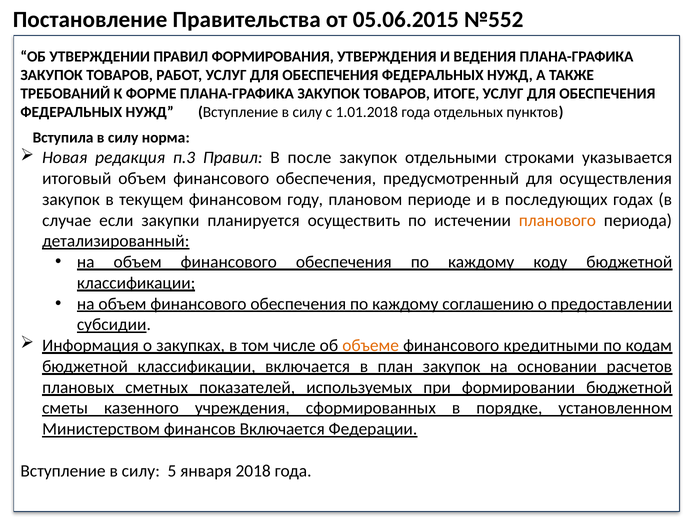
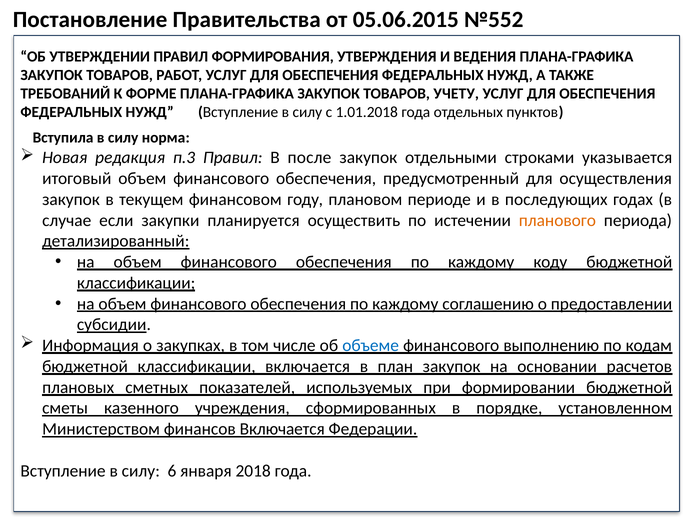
ИТОГЕ: ИТОГЕ -> УЧЕТУ (456, 94)
объеме colour: orange -> blue (371, 345)
кредитными: кредитными -> выполнению (551, 345)
5: 5 -> 6 (172, 470)
